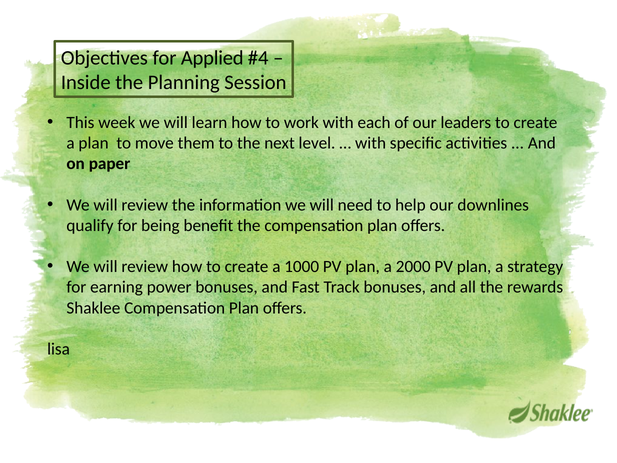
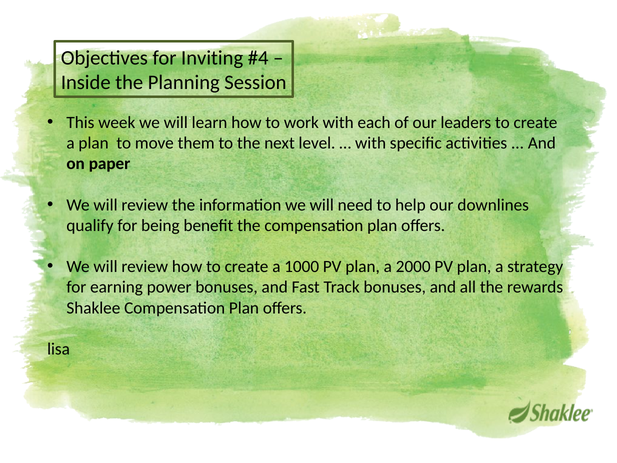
Applied: Applied -> Inviting (212, 58)
